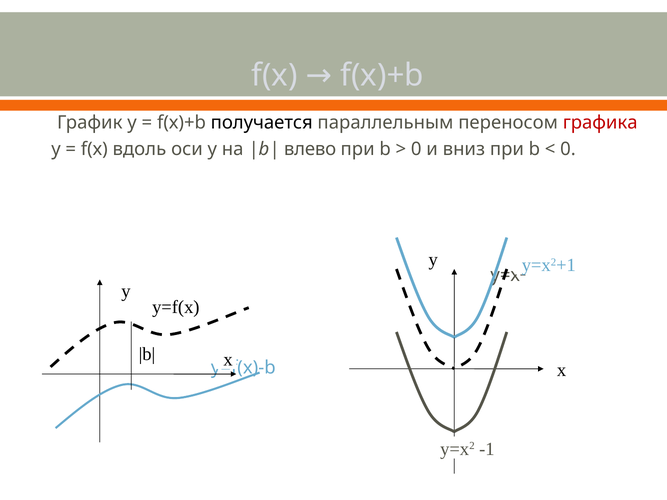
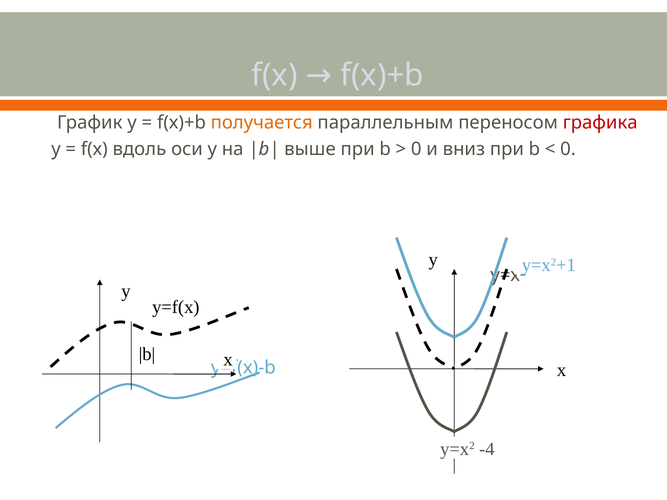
получается colour: black -> orange (262, 123)
влево: влево -> выше (310, 149)
-1: -1 -> -4 (487, 449)
